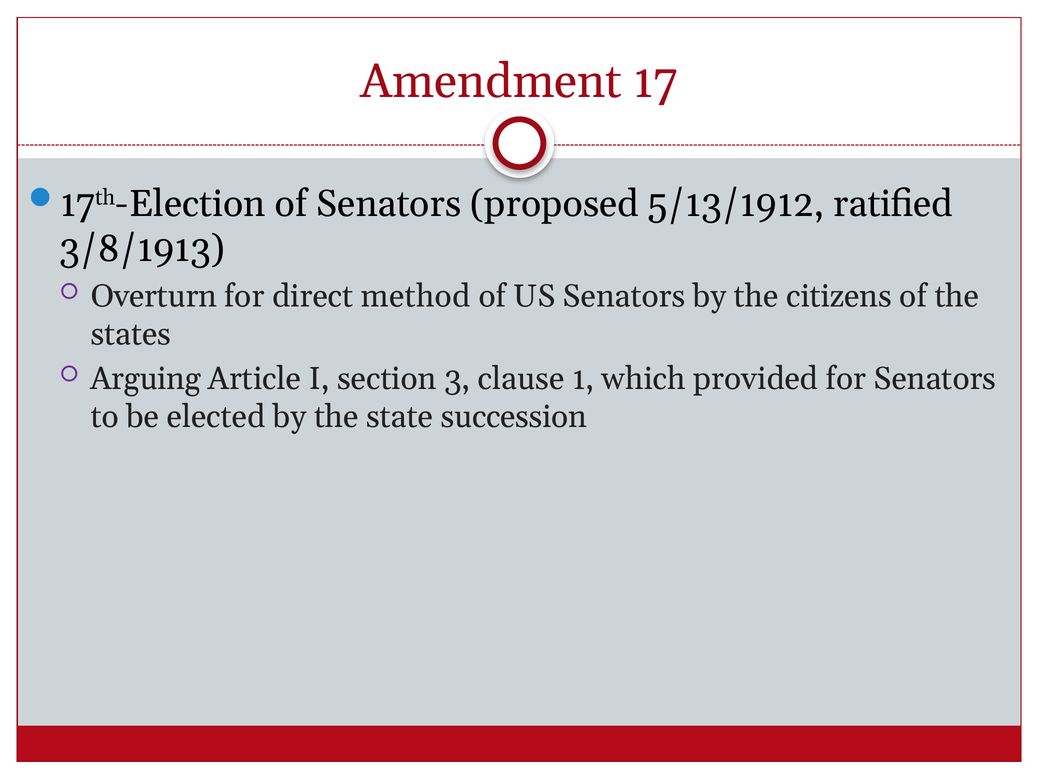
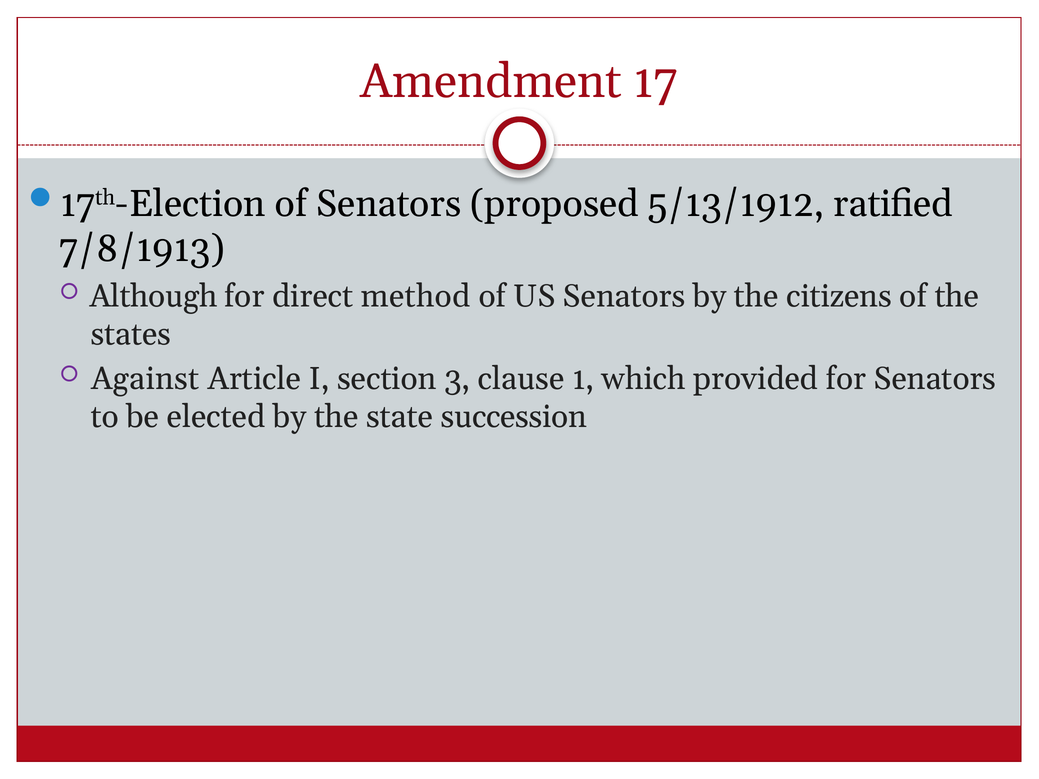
3/8/1913: 3/8/1913 -> 7/8/1913 (142, 249)
Overturn: Overturn -> Although (154, 296)
Arguing: Arguing -> Against (145, 379)
